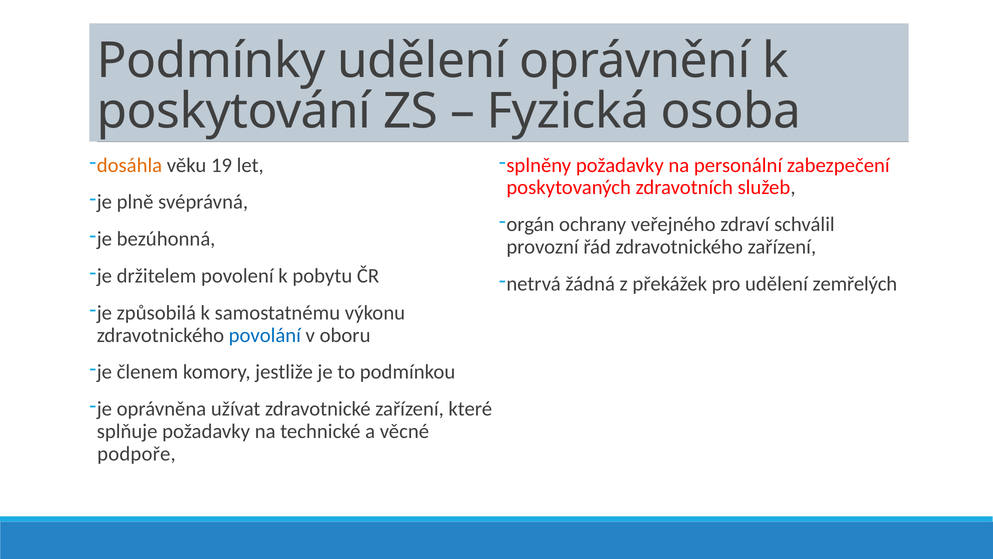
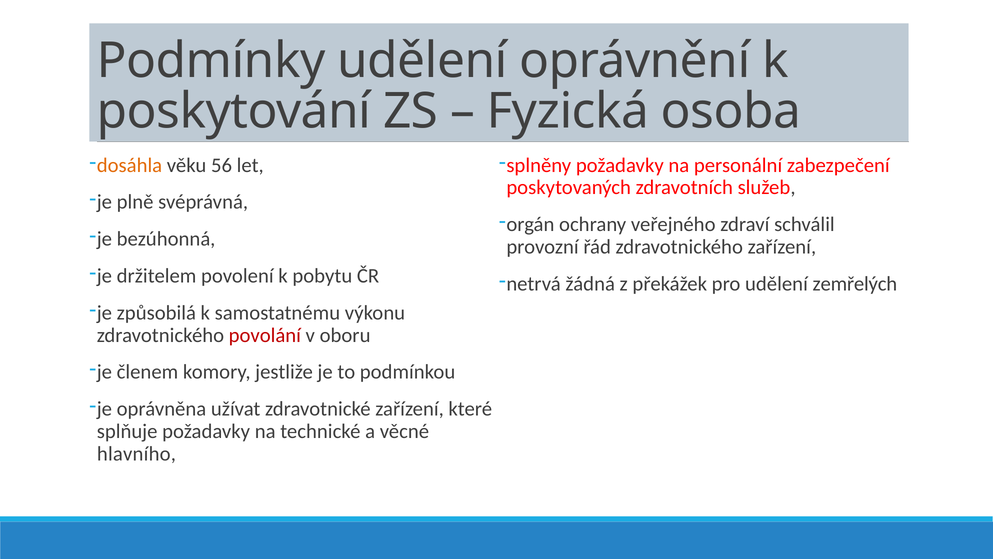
19: 19 -> 56 (222, 165)
povolání colour: blue -> red (265, 335)
podpoře: podpoře -> hlavního (136, 453)
